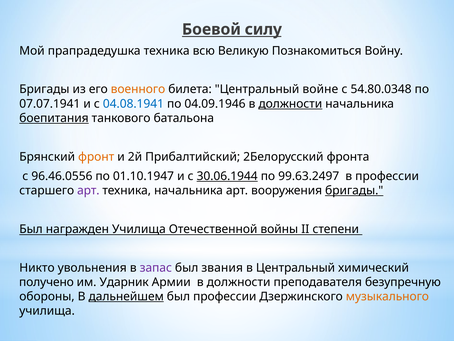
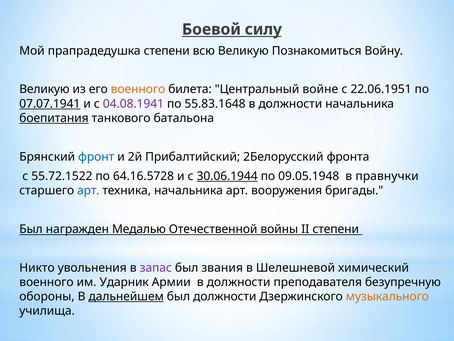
прапрадедушка техника: техника -> степени (167, 51)
Бригады: Бригады -> Великую (44, 89)
54.80.0348: 54.80.0348 -> 22.06.1951 (381, 89)
07.07.1941 underline: none -> present (50, 104)
04.08.1941 colour: blue -> purple (133, 104)
04.09.1946: 04.09.1946 -> 55.83.1648 (215, 104)
должности underline: present -> none (290, 104)
фронт colour: orange -> blue (96, 157)
96.46.0556: 96.46.0556 -> 55.72.1522 (62, 176)
01.10.1947: 01.10.1947 -> 64.16.5728 (143, 176)
99.63.2497: 99.63.2497 -> 09.05.1948 (309, 176)
в профессии: профессии -> правнучки (387, 176)
арт colour: purple -> blue (88, 190)
бригады underline: present -> none (354, 190)
награжден Училища: Училища -> Медалью (139, 229)
в Центральный: Центральный -> Шелешневой (295, 267)
получено: получено -> военного (46, 282)
был профессии: профессии -> должности (225, 296)
